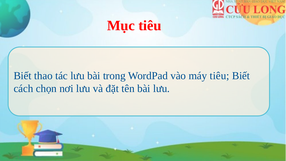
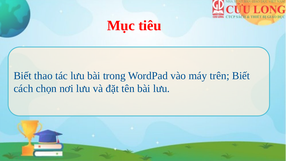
máy tiêu: tiêu -> trên (220, 76)
